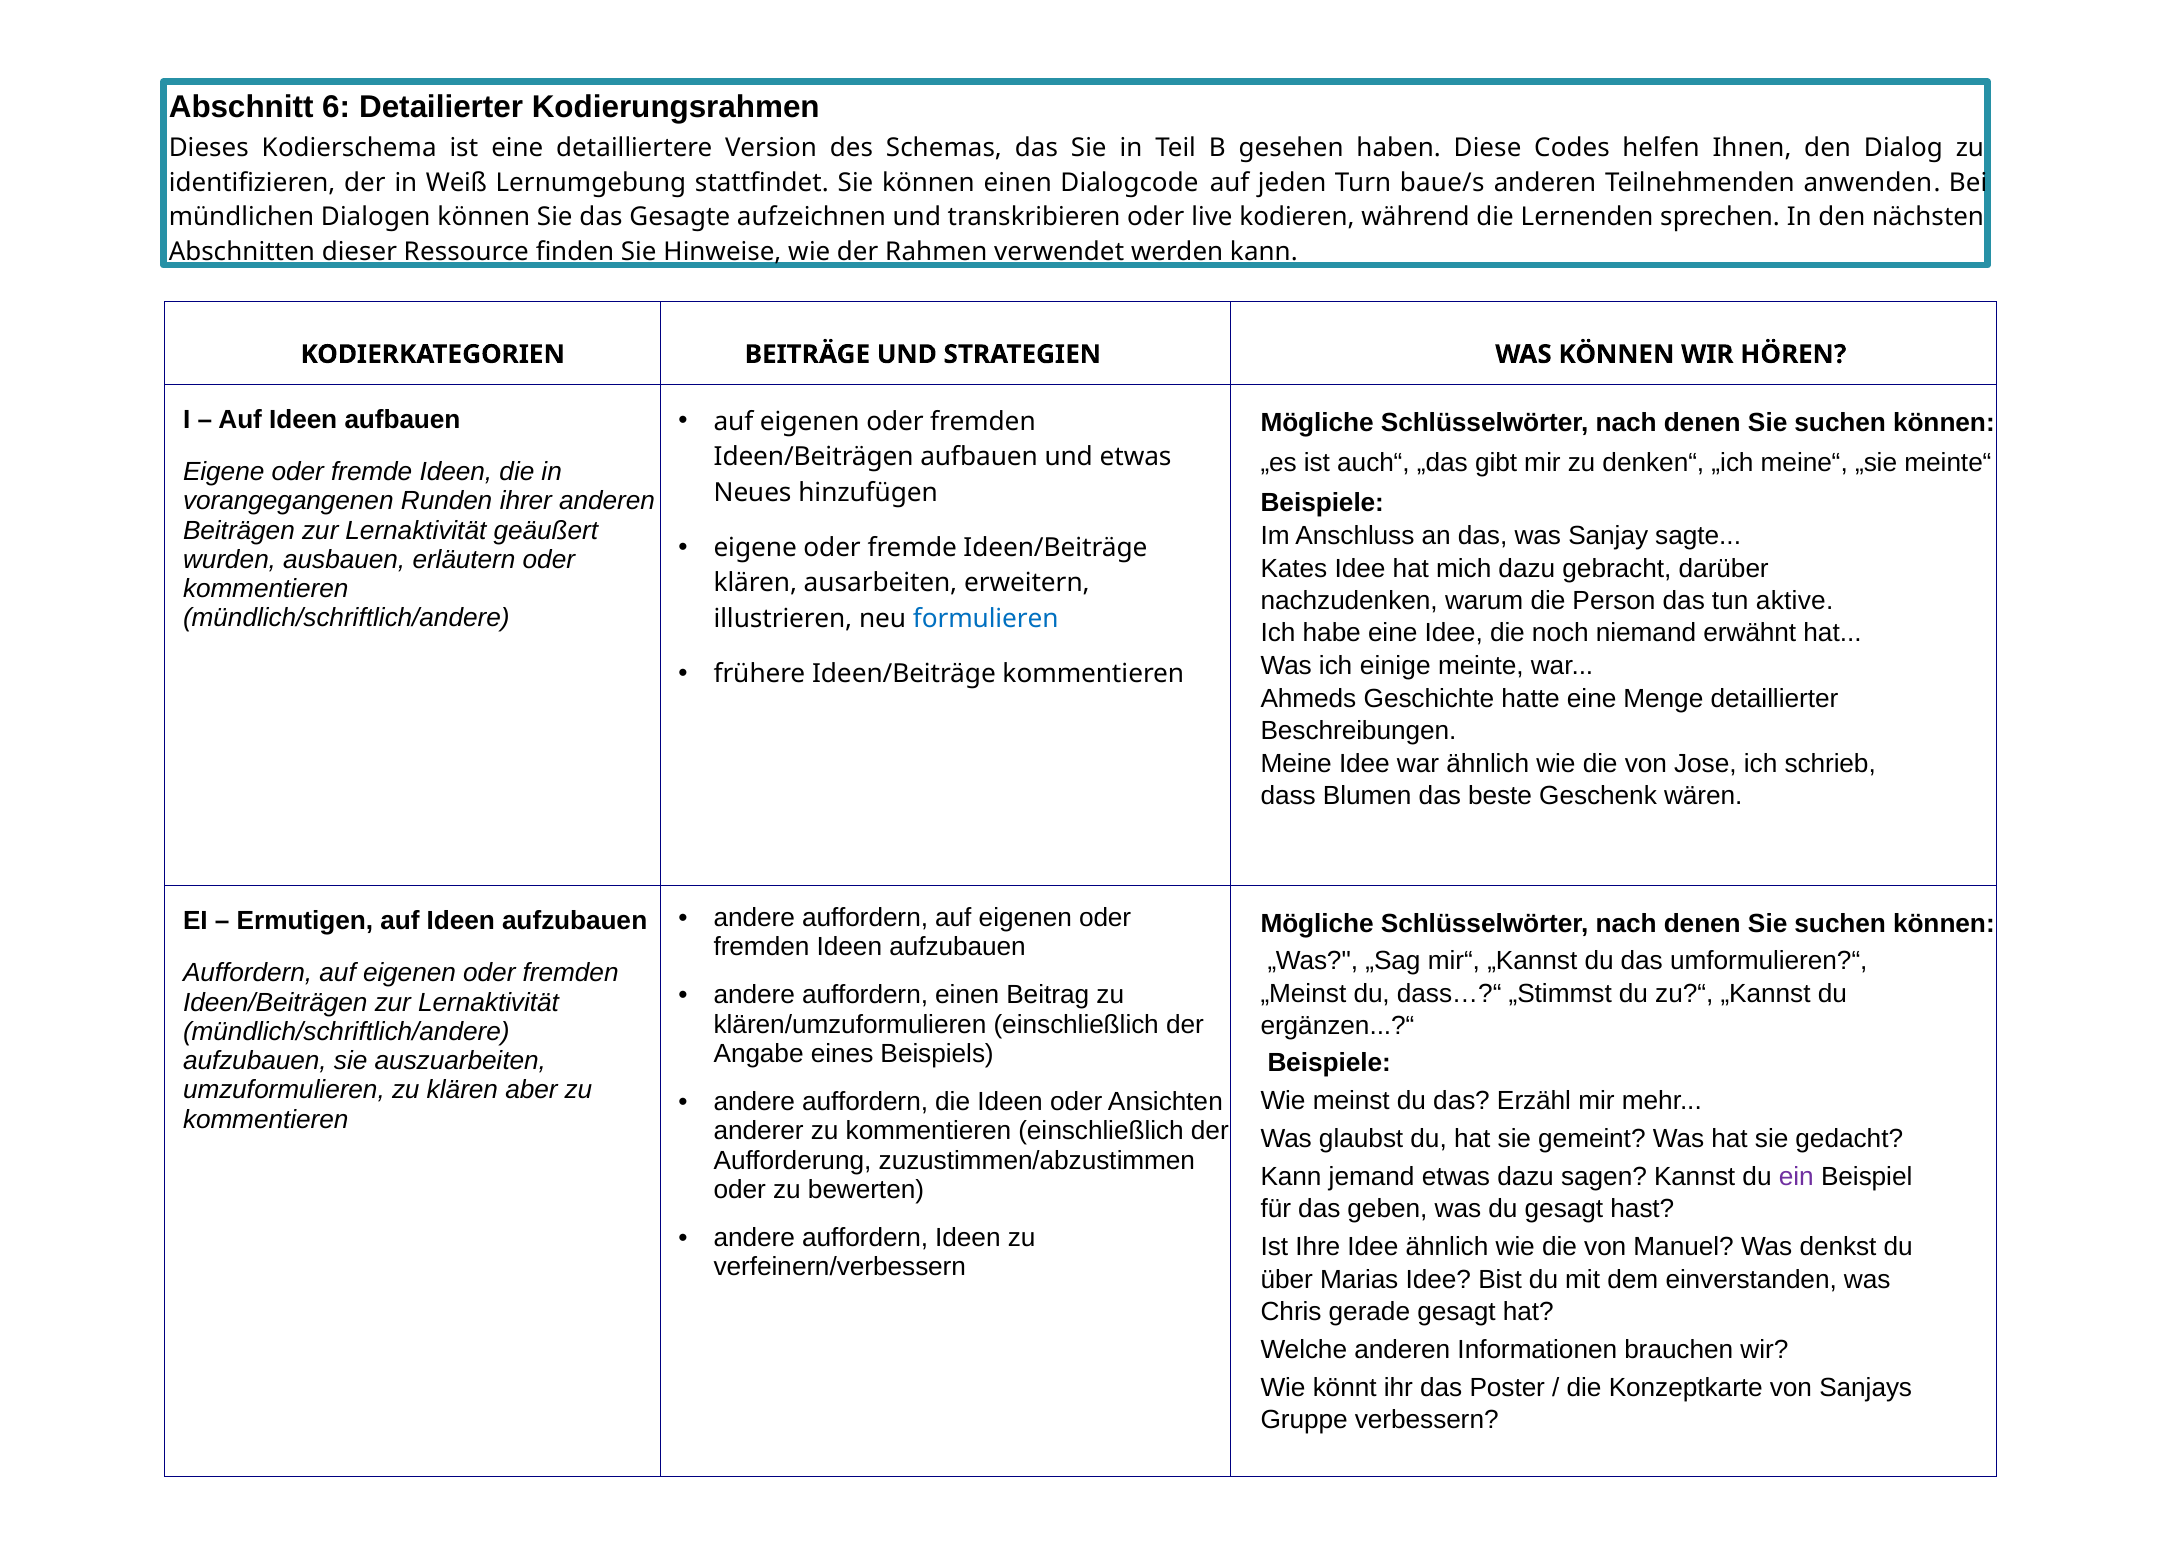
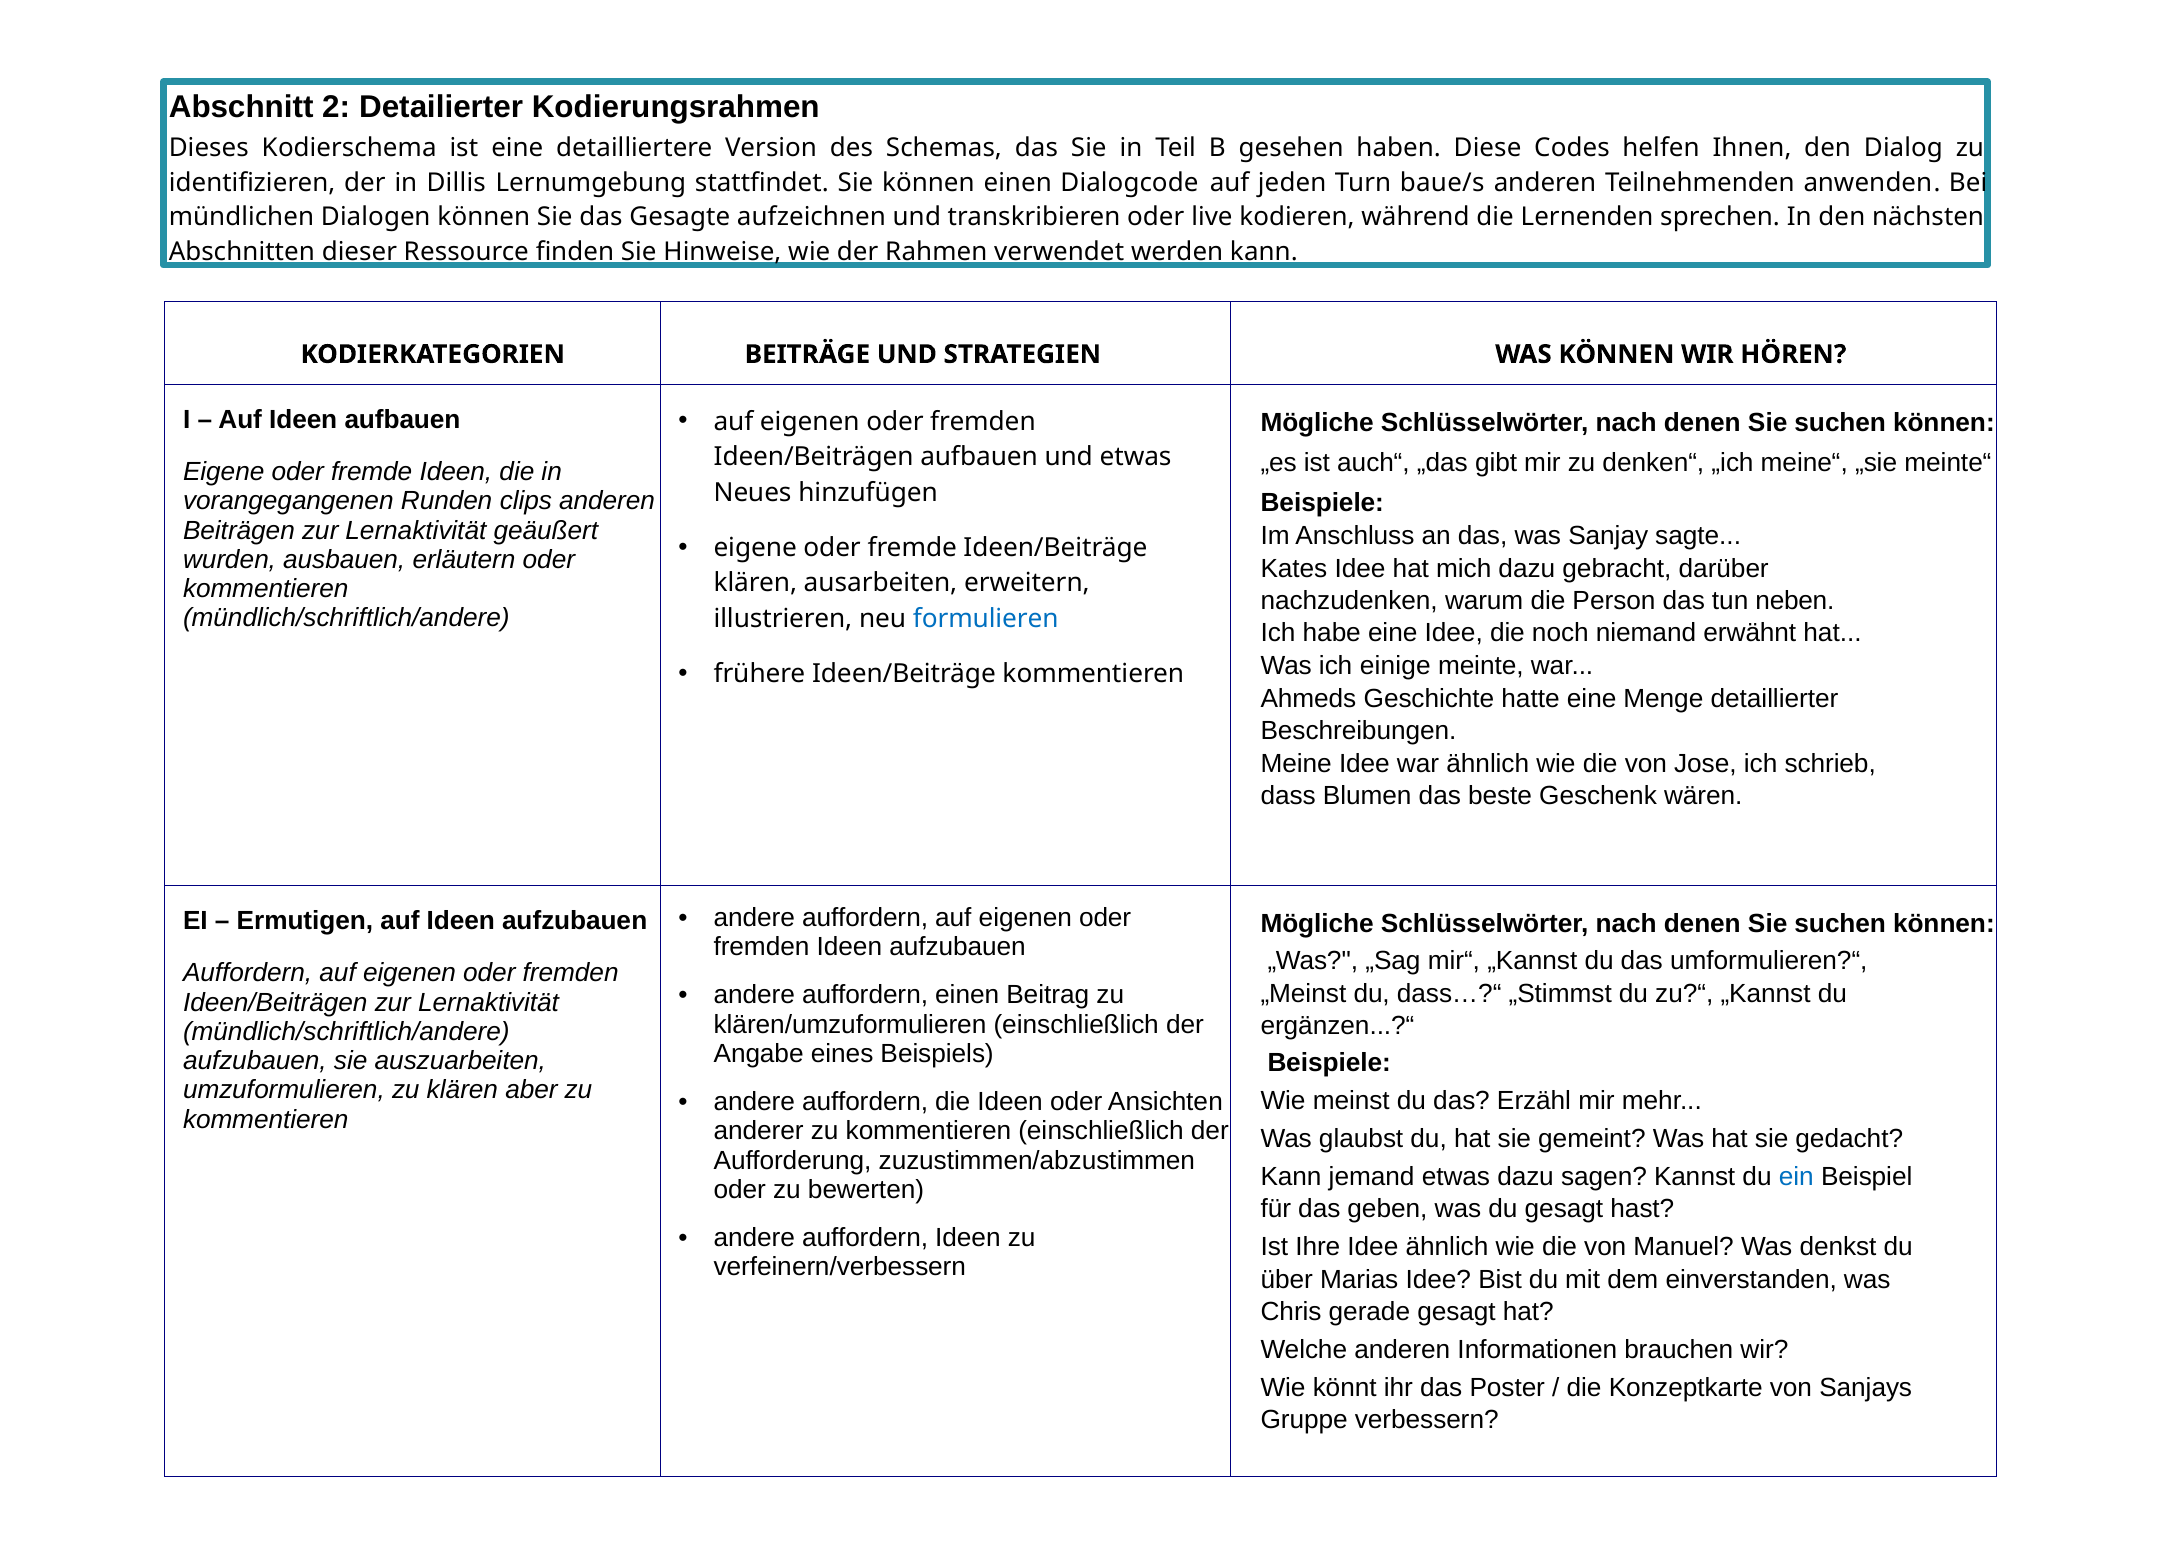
6: 6 -> 2 (336, 107)
Weiß: Weiß -> Dillis (456, 183)
ihrer: ihrer -> clips (526, 501)
aktive: aktive -> neben (1795, 601)
ein colour: purple -> blue (1796, 1177)
